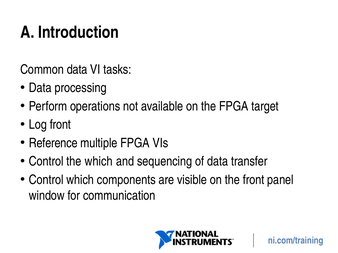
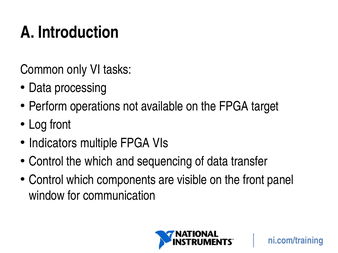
Common data: data -> only (77, 70)
Reference: Reference -> Indicators (53, 143)
